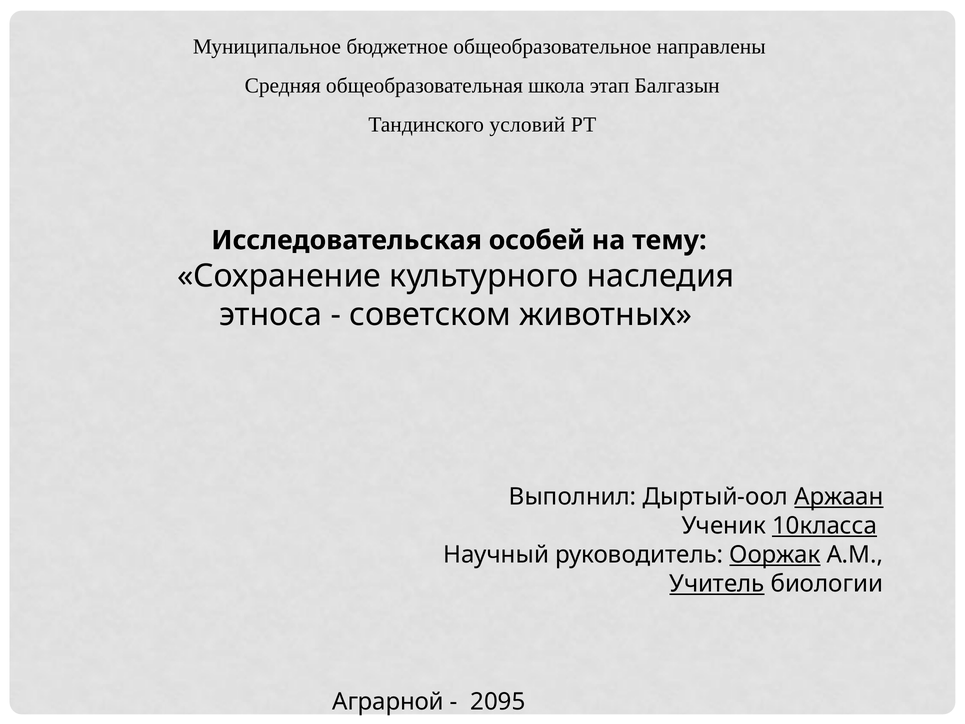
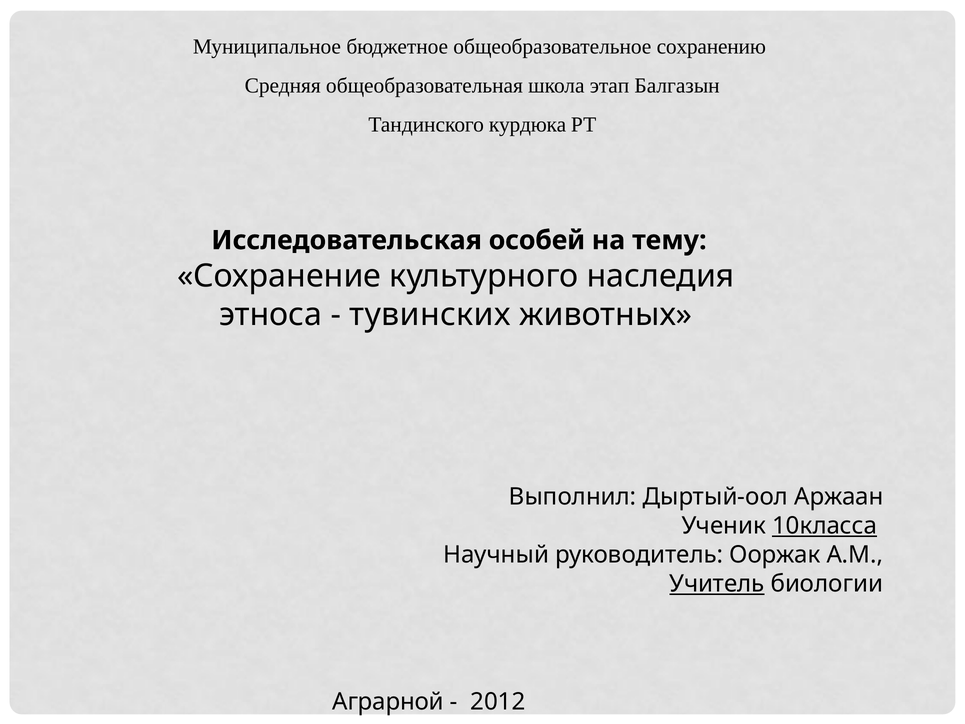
направлены: направлены -> сохранению (711, 47)
условий: условий -> курдюка (528, 125)
советском: советском -> тувинских (430, 315)
Аржаан underline: present -> none (839, 497)
Ооржак underline: present -> none (775, 555)
2095: 2095 -> 2012 (498, 701)
